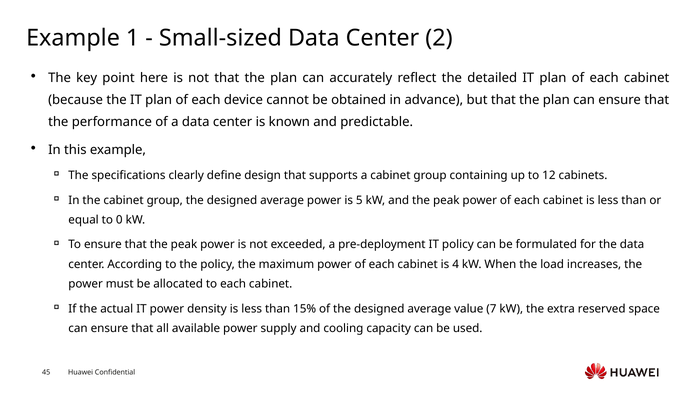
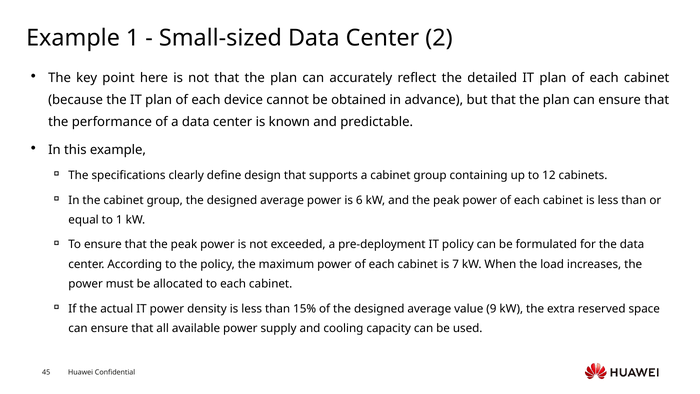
5: 5 -> 6 (359, 200)
to 0: 0 -> 1 (119, 220)
4: 4 -> 7 (456, 264)
7: 7 -> 9 (491, 308)
